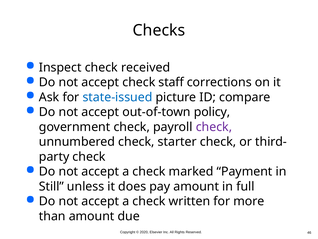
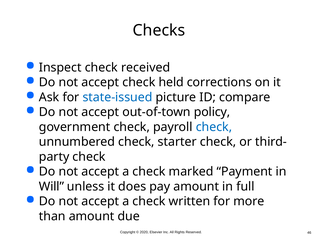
staff: staff -> held (171, 82)
check colour: purple -> blue (214, 127)
Still: Still -> Will (51, 186)
